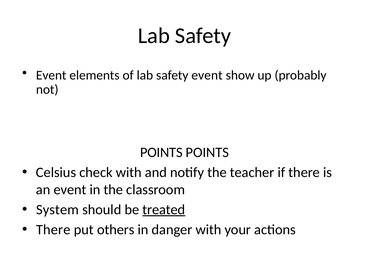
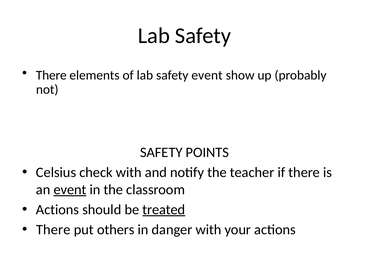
Event: Event -> There (51, 75)
POINTS: POINTS -> SAFETY (161, 153)
event underline: none -> present (70, 190)
System: System -> Actions (58, 210)
